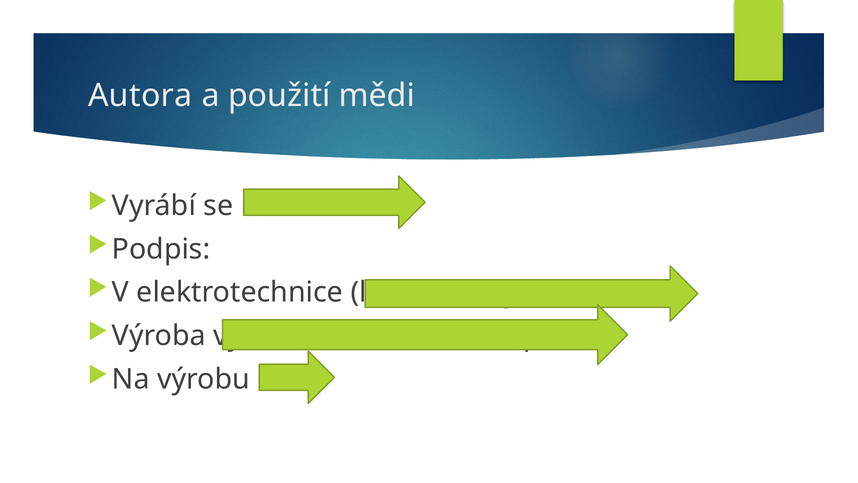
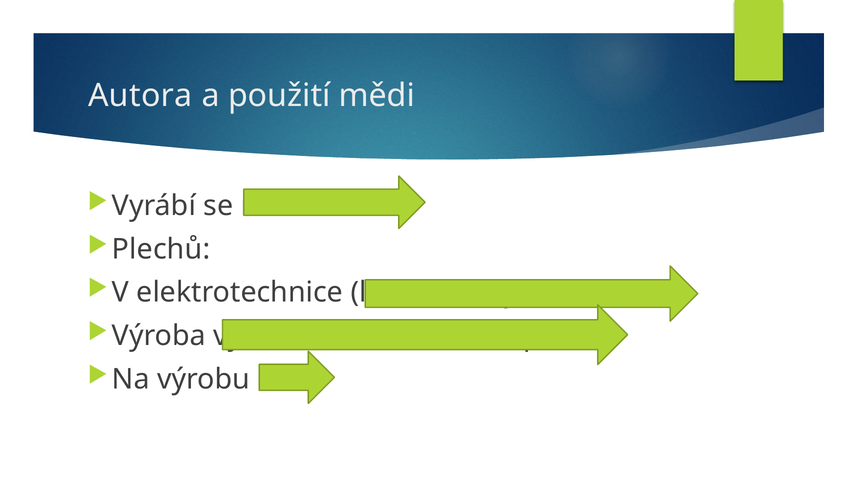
Podpis: Podpis -> Plechů (161, 249)
